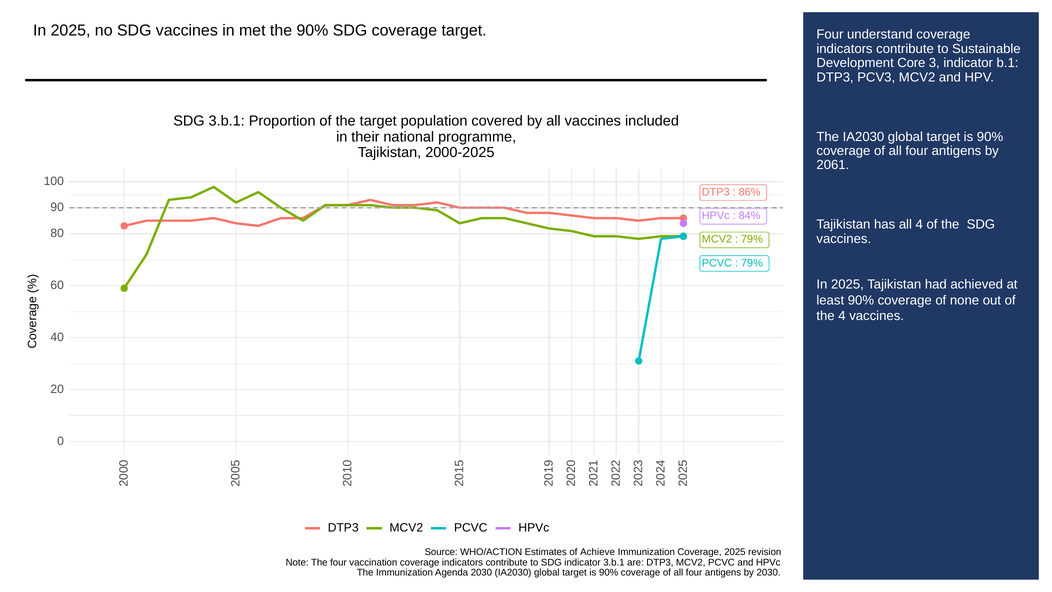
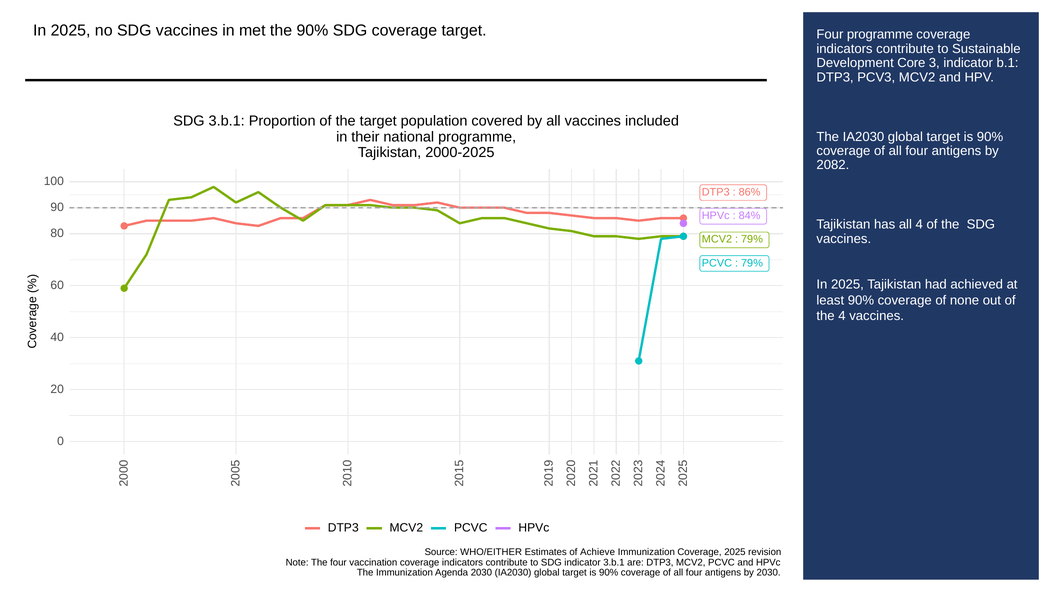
Four understand: understand -> programme (880, 35)
2061: 2061 -> 2082 (833, 165)
WHO/ACTION: WHO/ACTION -> WHO/EITHER (491, 552)
